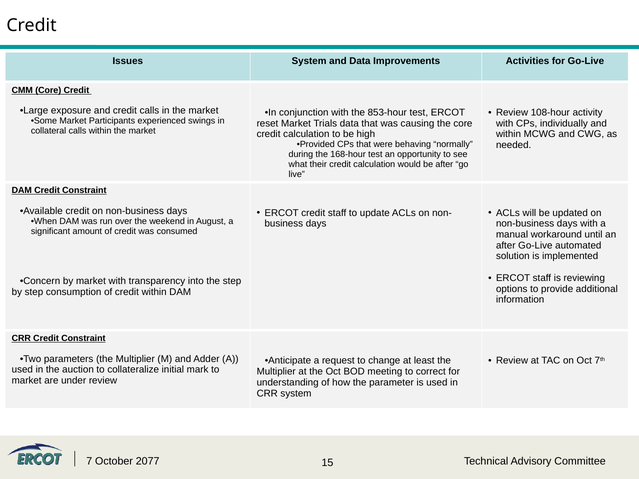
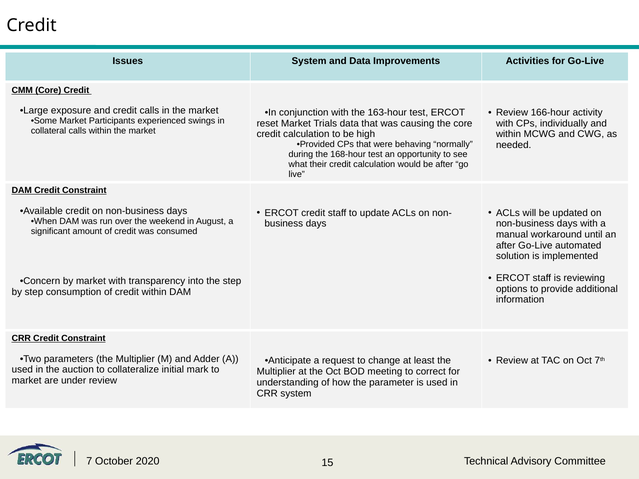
853-hour: 853-hour -> 163-hour (387, 113)
108-hour: 108-hour -> 166-hour (550, 113)
2077: 2077 -> 2020 (148, 462)
